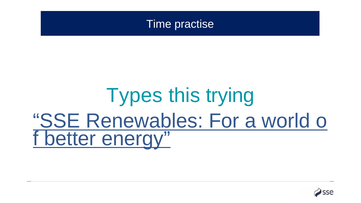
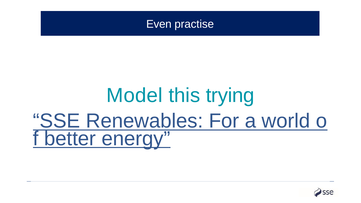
Time: Time -> Even (159, 24)
Types: Types -> Model (134, 95)
